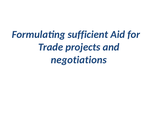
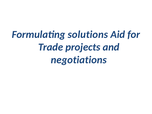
sufficient: sufficient -> solutions (88, 34)
